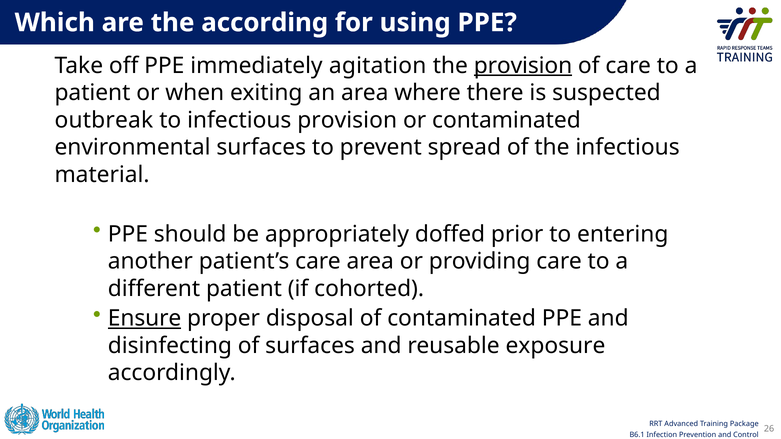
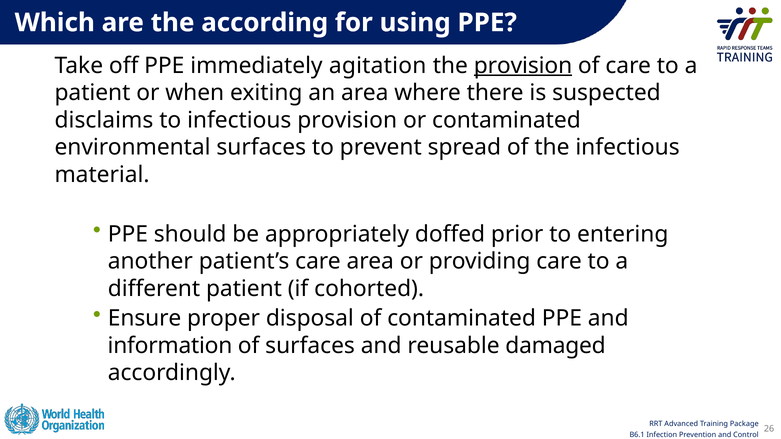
outbreak: outbreak -> disclaims (104, 120)
Ensure underline: present -> none (145, 319)
disinfecting: disinfecting -> information (170, 346)
exposure: exposure -> damaged (556, 346)
